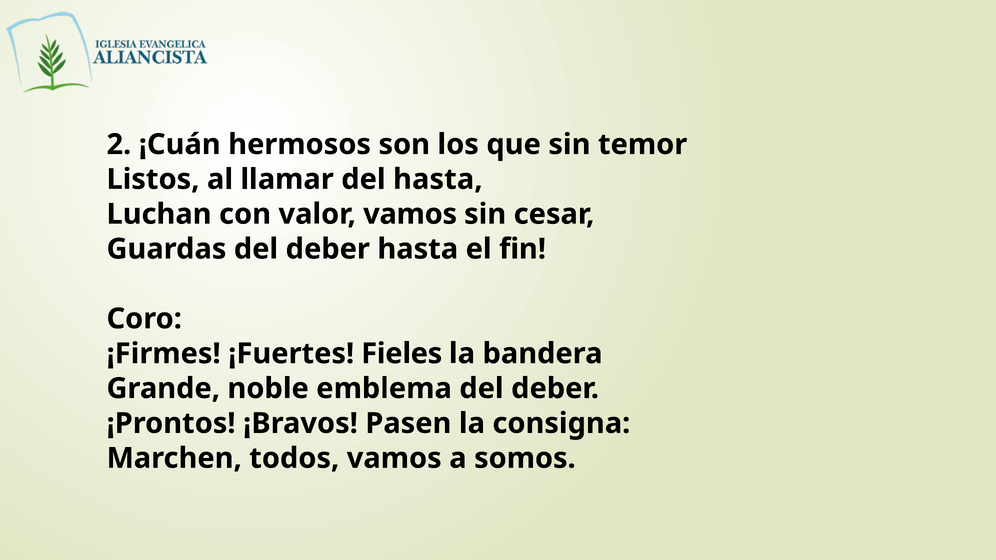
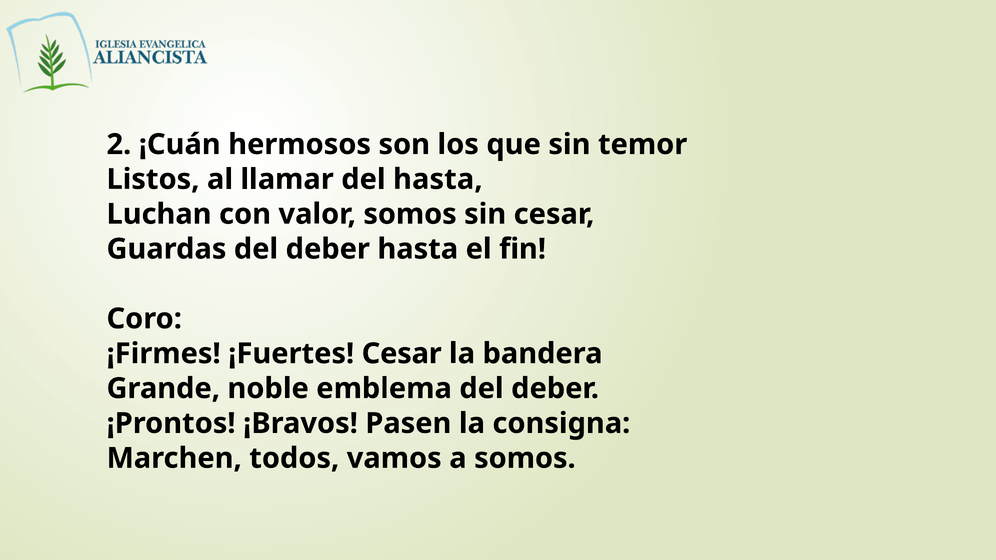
valor vamos: vamos -> somos (410, 214)
¡Fuertes Fieles: Fieles -> Cesar (402, 354)
